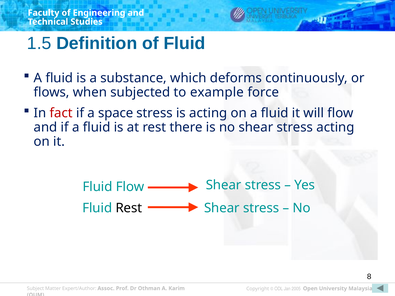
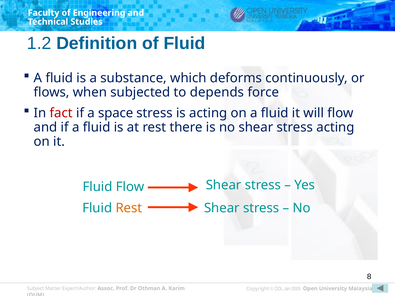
1.5: 1.5 -> 1.2 (39, 43)
example: example -> depends (217, 92)
Rest colour: black -> orange (129, 208)
